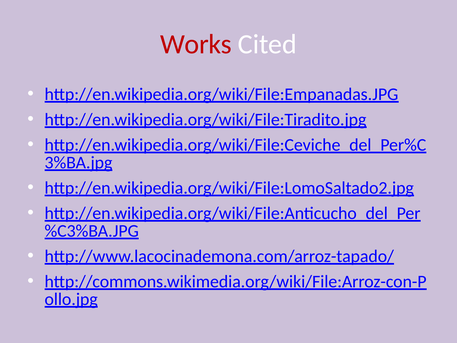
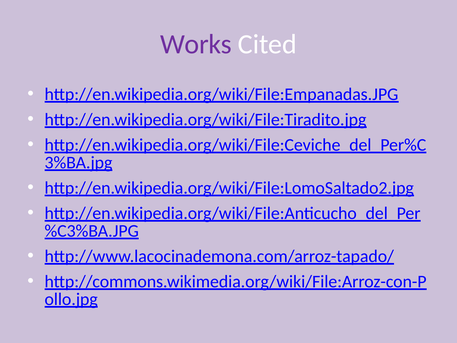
Works colour: red -> purple (196, 44)
